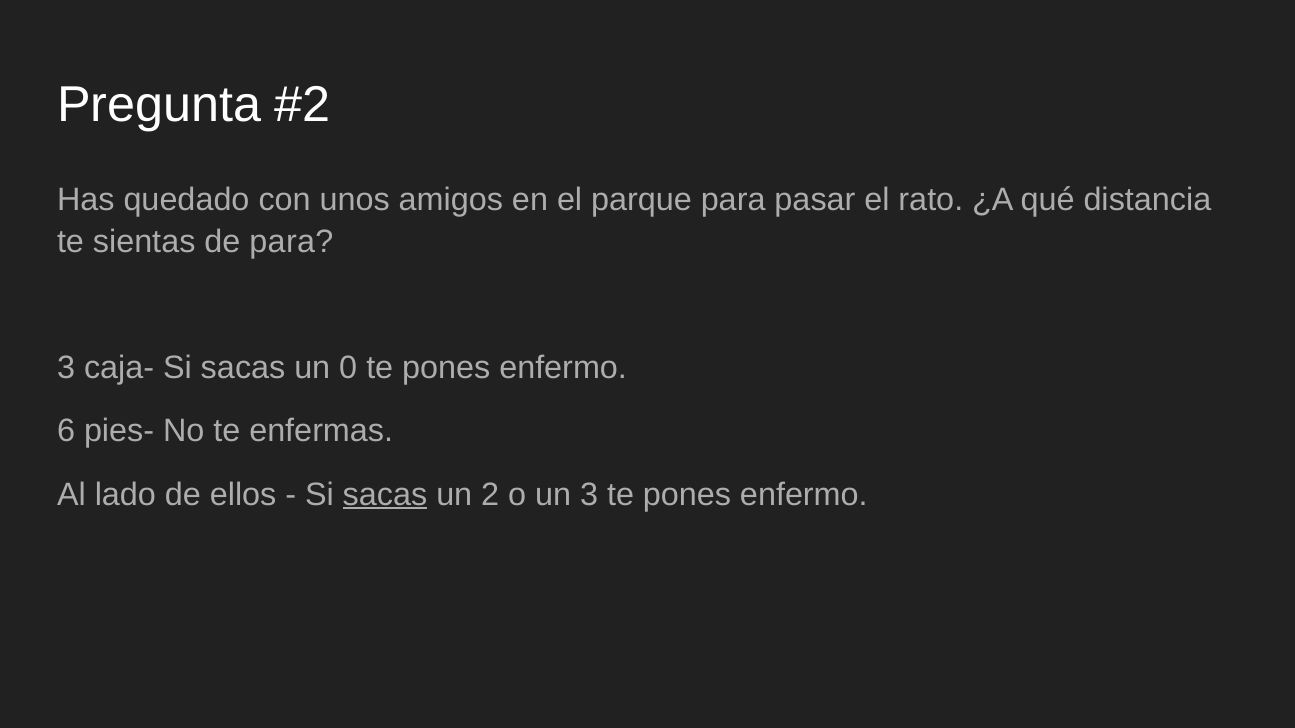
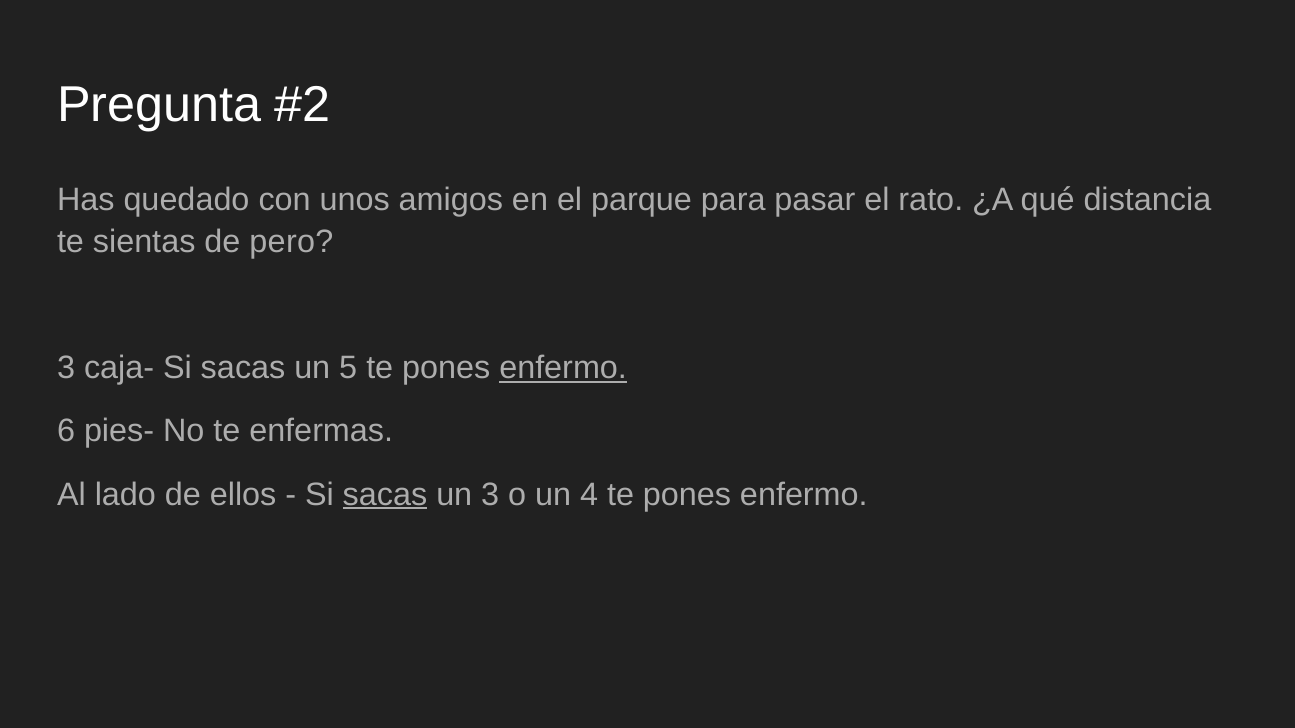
de para: para -> pero (291, 242)
0: 0 -> 5 (348, 368)
enfermo underline: none -> present (563, 368)
un 2: 2 -> 3 (490, 495)
un 3: 3 -> 4 (589, 495)
